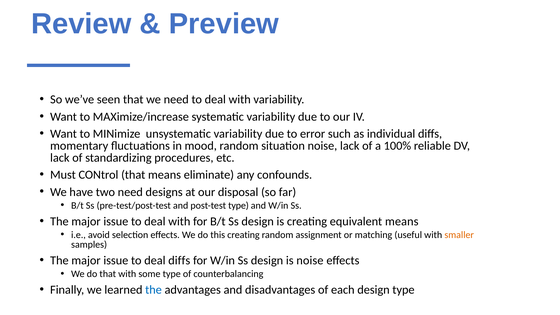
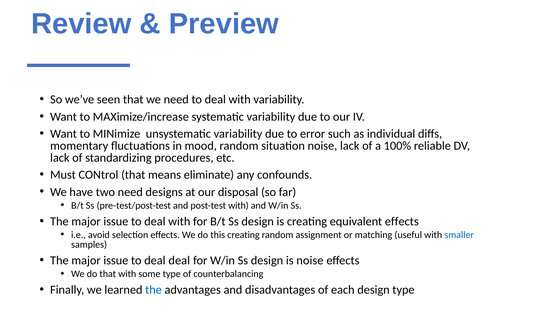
post-test type: type -> with (238, 205)
equivalent means: means -> effects (402, 221)
smaller colour: orange -> blue (459, 235)
deal diffs: diffs -> deal (179, 260)
